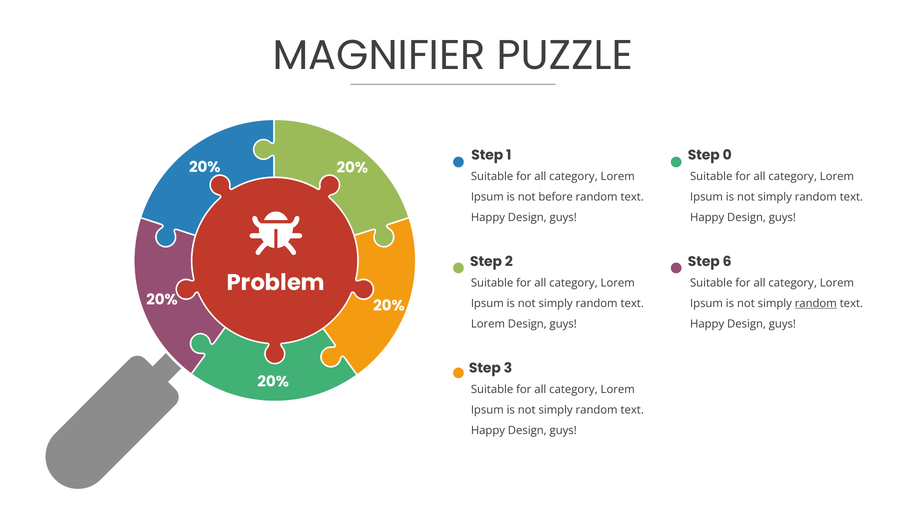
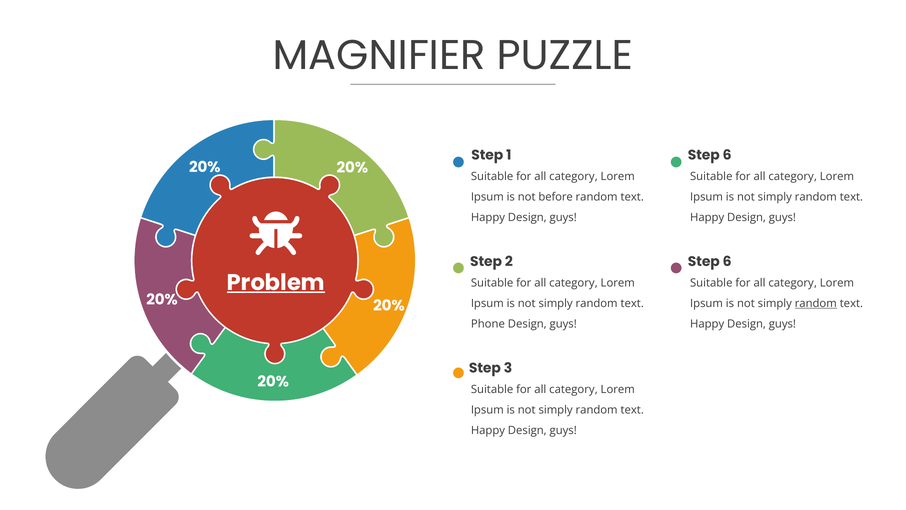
0: 0 -> 6 (727, 155)
Problem underline: none -> present (276, 282)
Lorem: Lorem -> Phone (488, 324)
